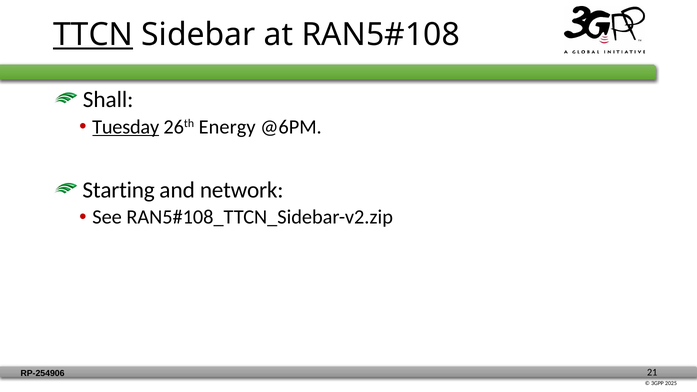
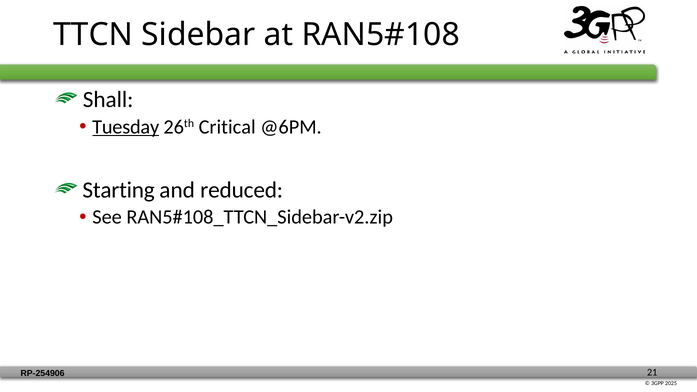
TTCN underline: present -> none (93, 35)
Energy: Energy -> Critical (227, 127)
network: network -> reduced (242, 190)
